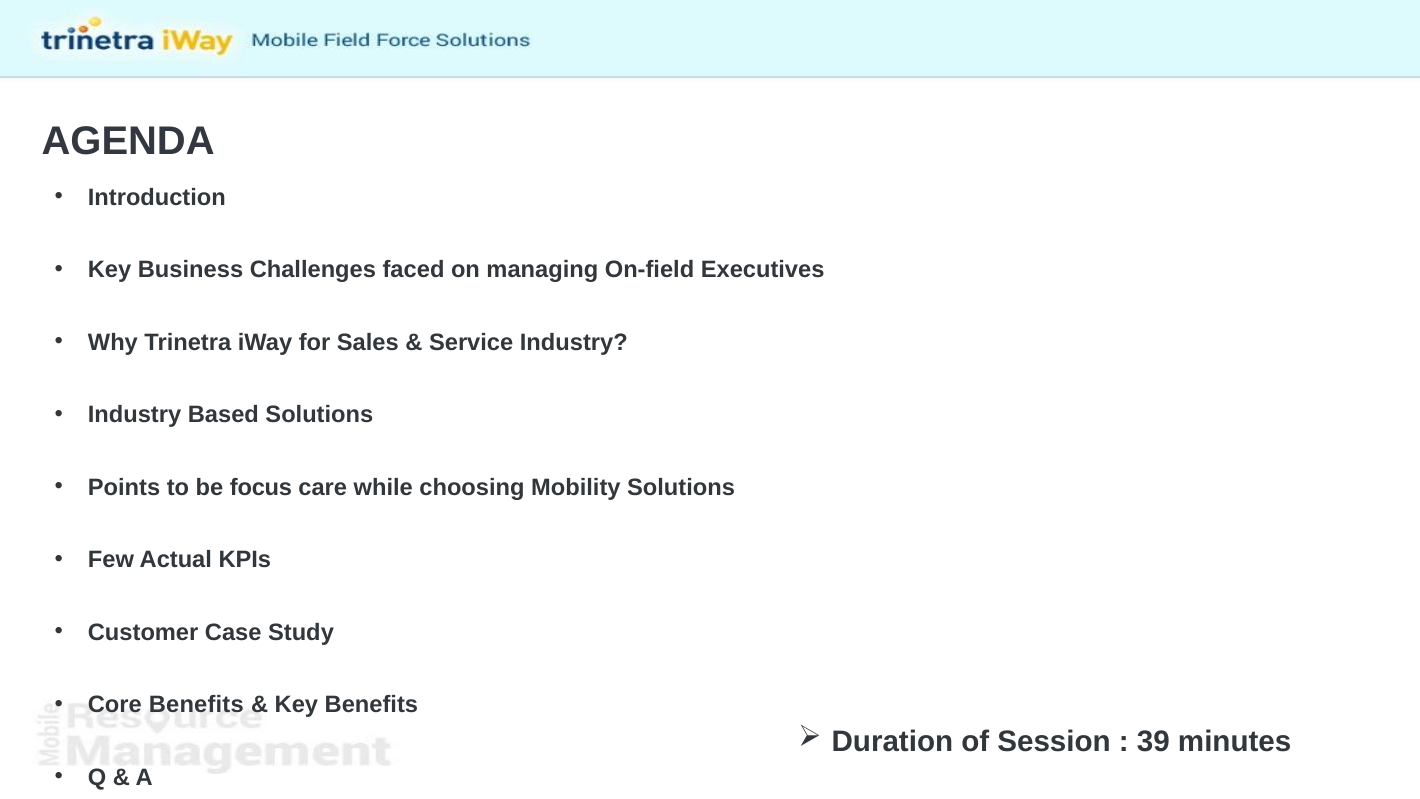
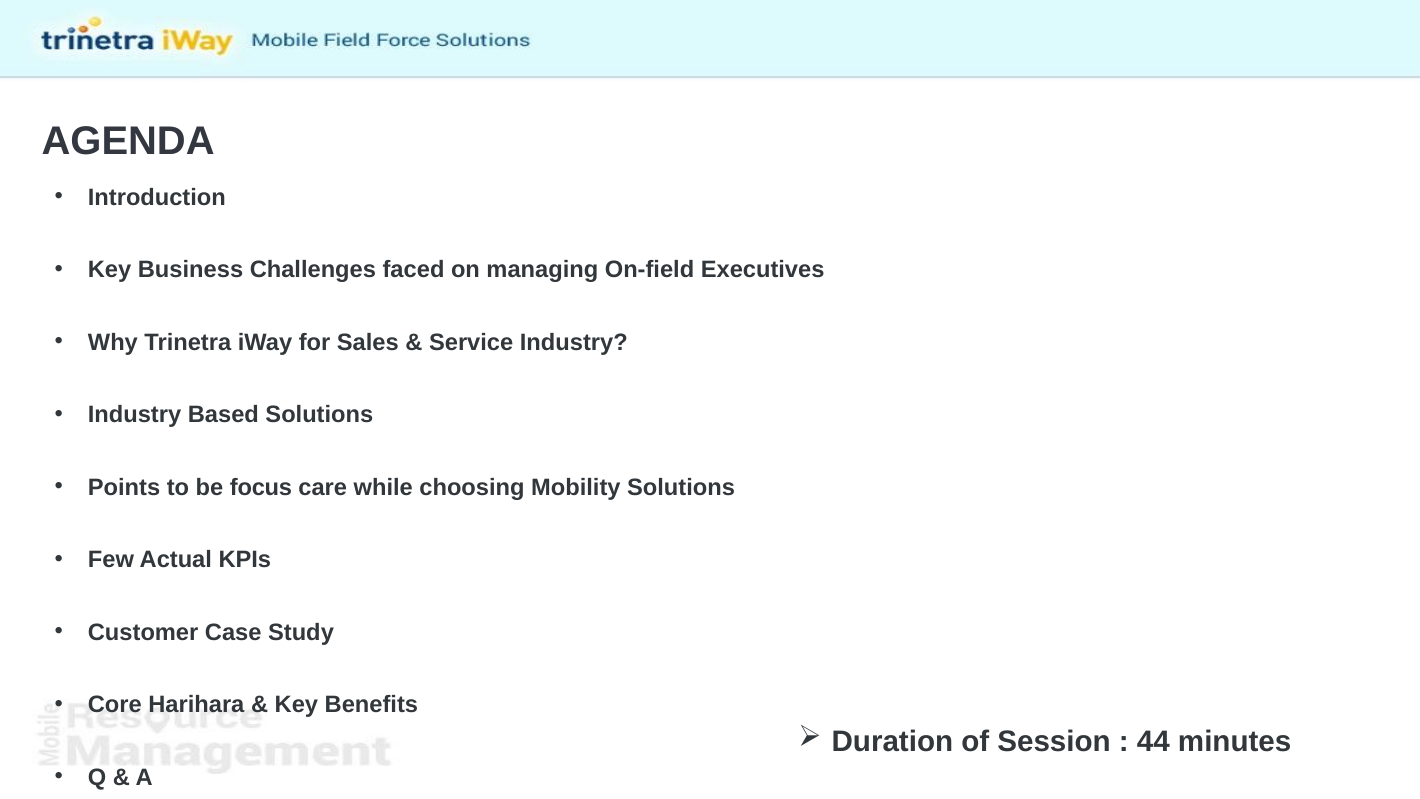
Core Benefits: Benefits -> Harihara (196, 705)
39: 39 -> 44 (1153, 741)
